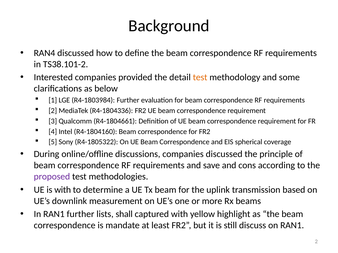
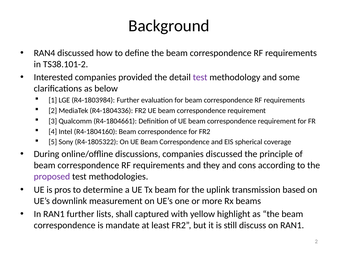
test colour: orange -> purple (200, 77)
save: save -> they (211, 166)
is with: with -> pros (63, 190)
